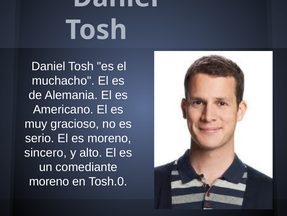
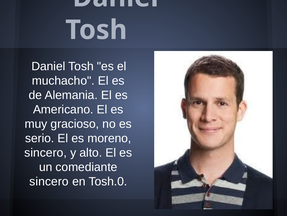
moreno: moreno -> sincero (49, 181)
